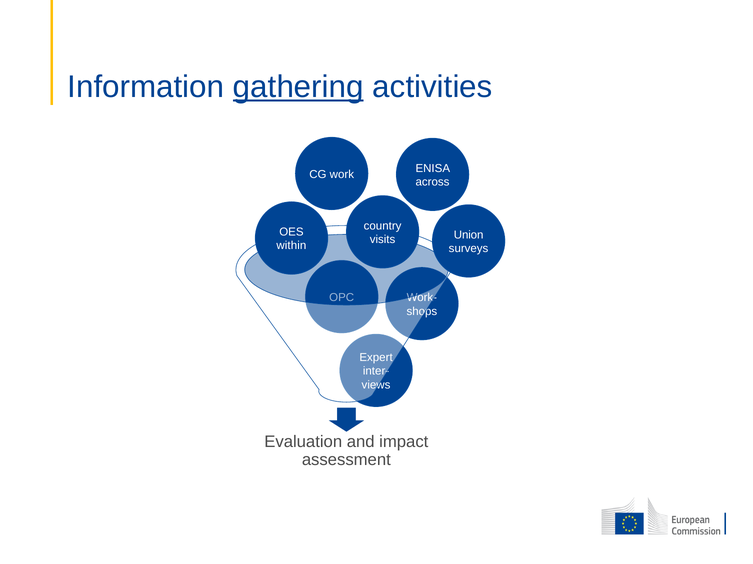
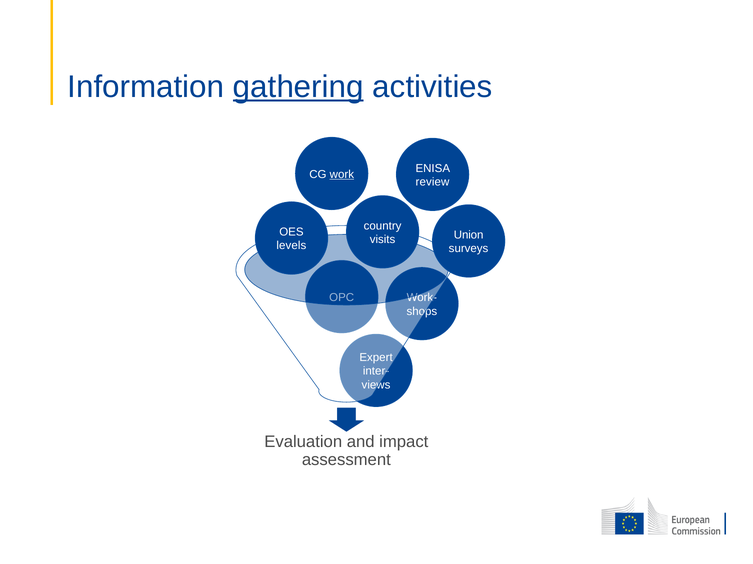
work underline: none -> present (342, 174)
across: across -> review (432, 182)
within: within -> levels (291, 246)
